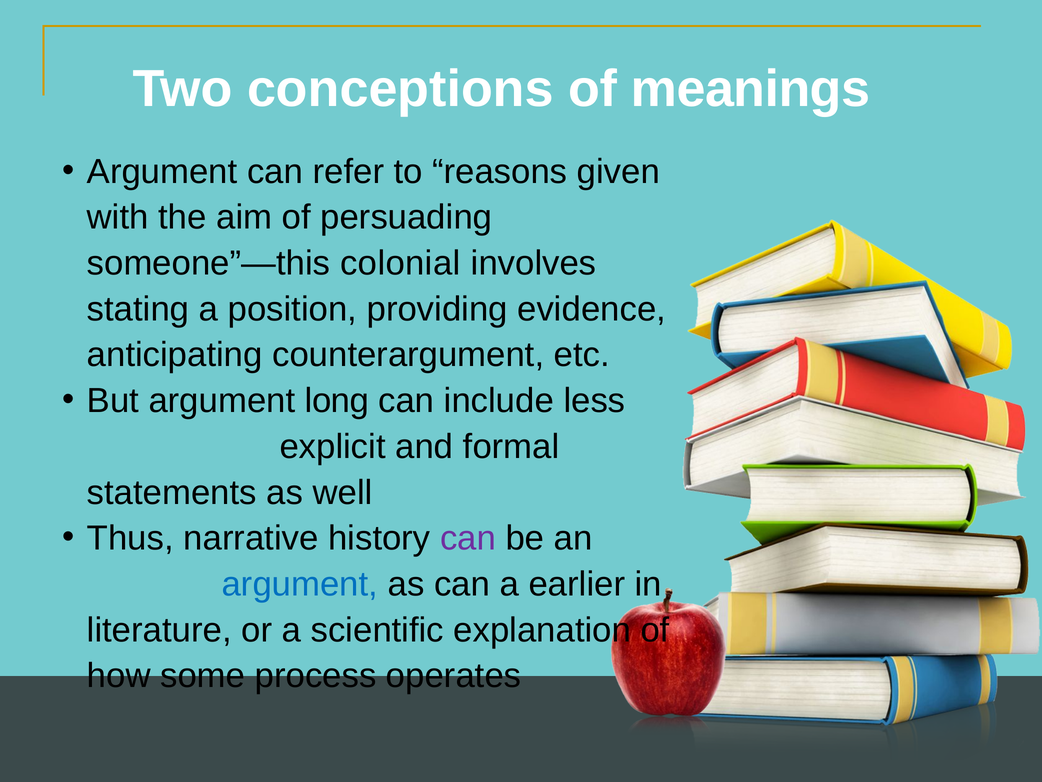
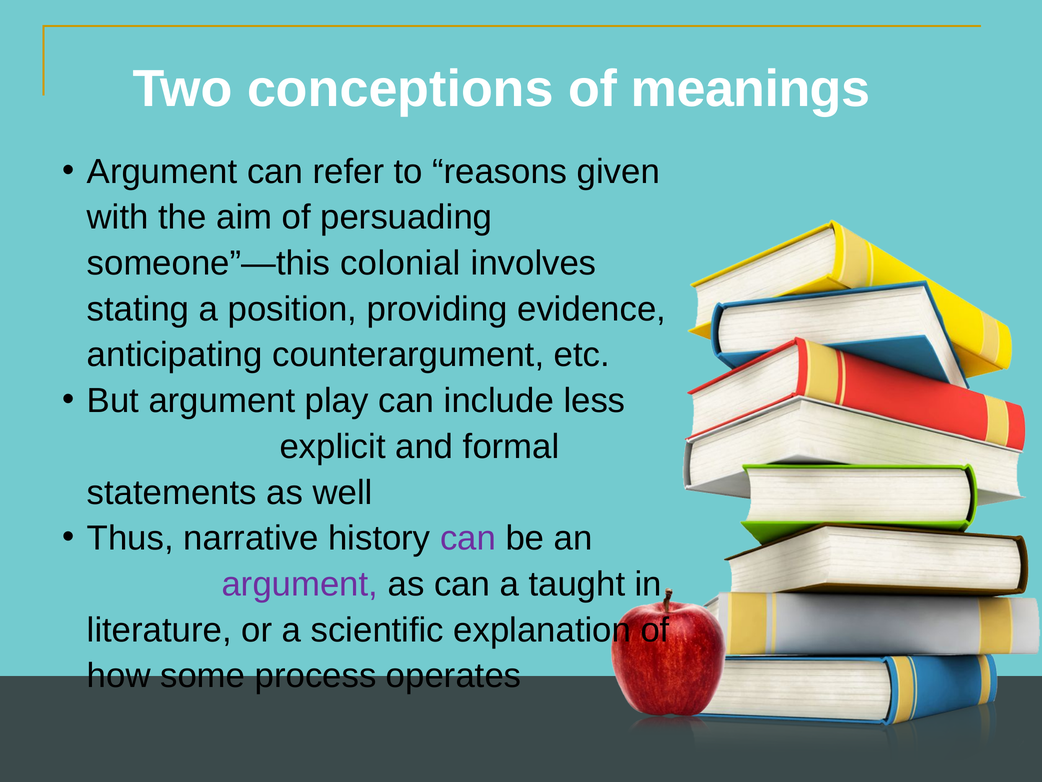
long: long -> play (337, 401)
argument colour: blue -> purple (300, 584)
earlier: earlier -> taught (577, 584)
